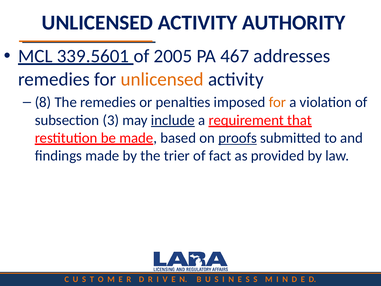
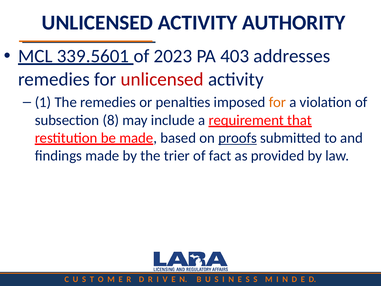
2005: 2005 -> 2023 (173, 56)
467: 467 -> 403 (235, 56)
unlicensed colour: orange -> red (162, 79)
8: 8 -> 1 (43, 102)
3: 3 -> 8 (111, 120)
include underline: present -> none (173, 120)
